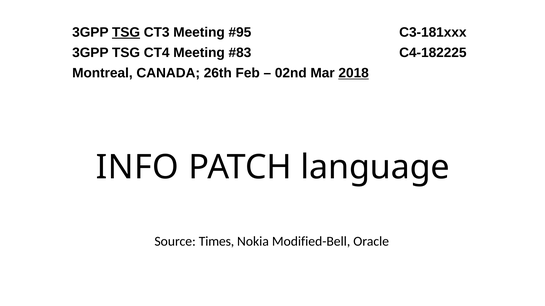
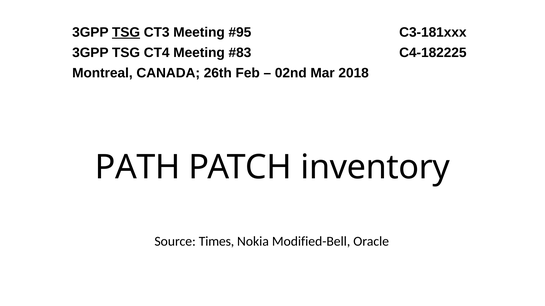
2018 underline: present -> none (354, 73)
INFO: INFO -> PATH (138, 168)
language: language -> inventory (375, 168)
